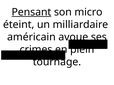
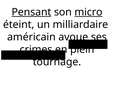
micro underline: none -> present (88, 12)
